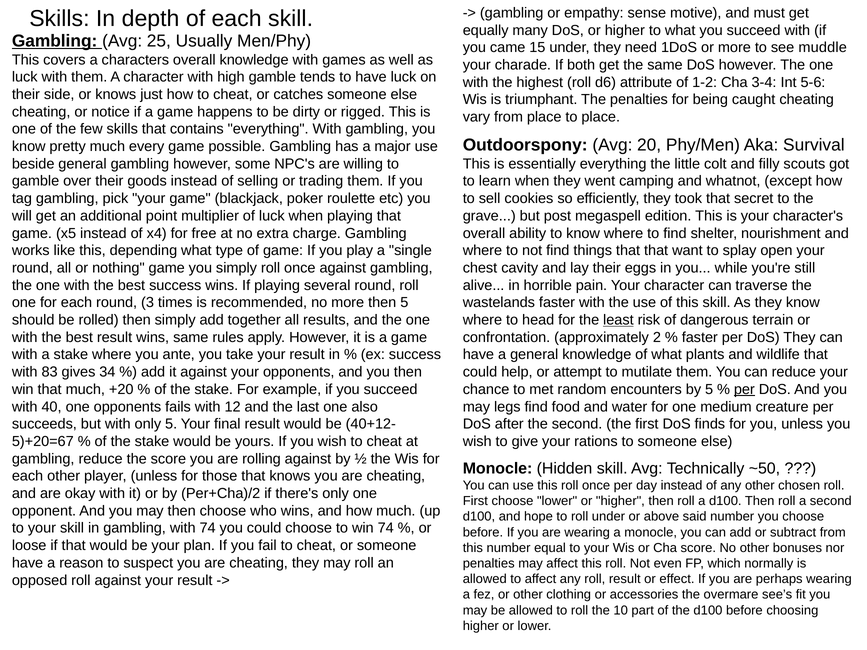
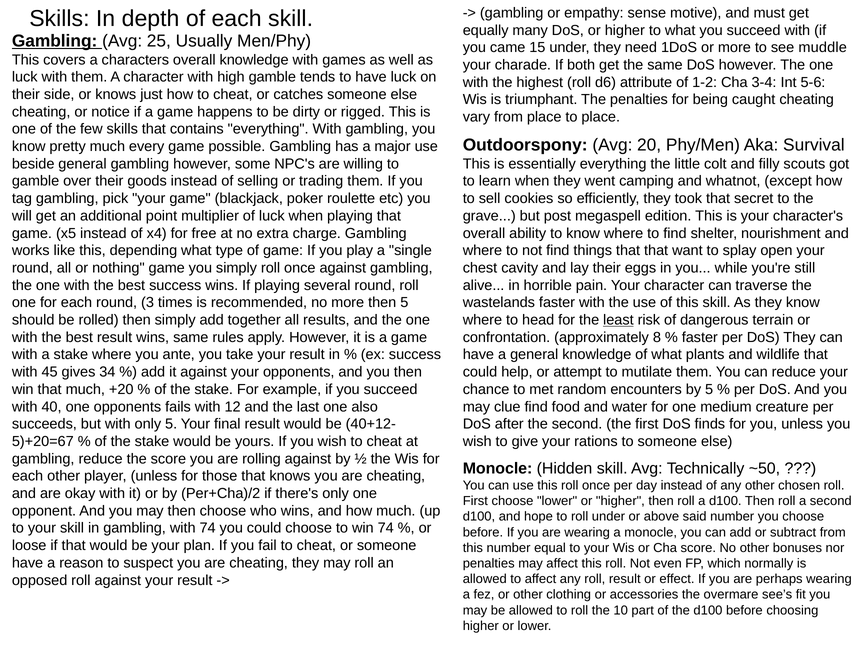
2: 2 -> 8 (657, 337)
83: 83 -> 45 (50, 372)
per underline: present -> none (744, 390)
legs: legs -> clue (507, 407)
